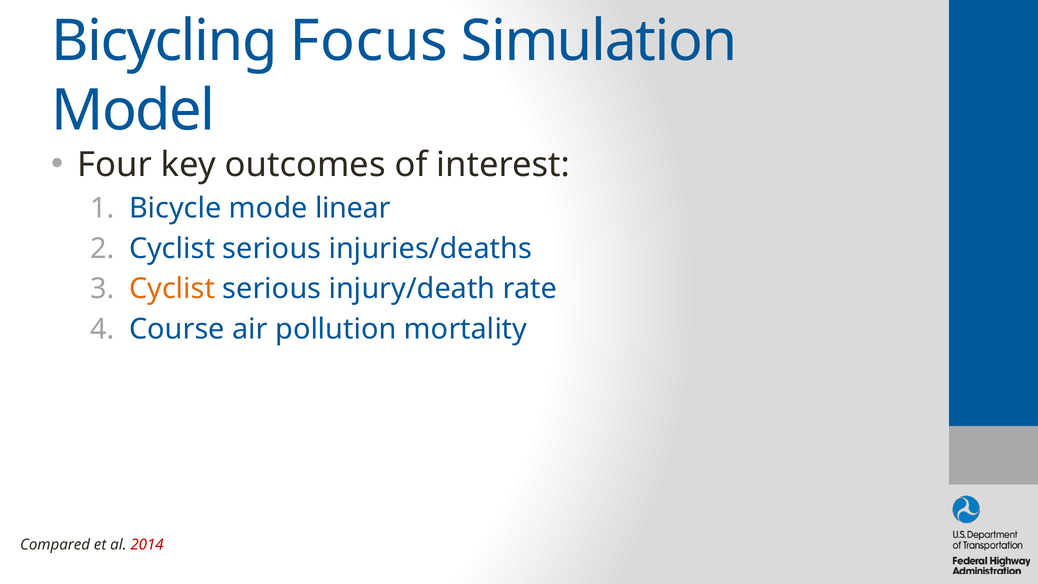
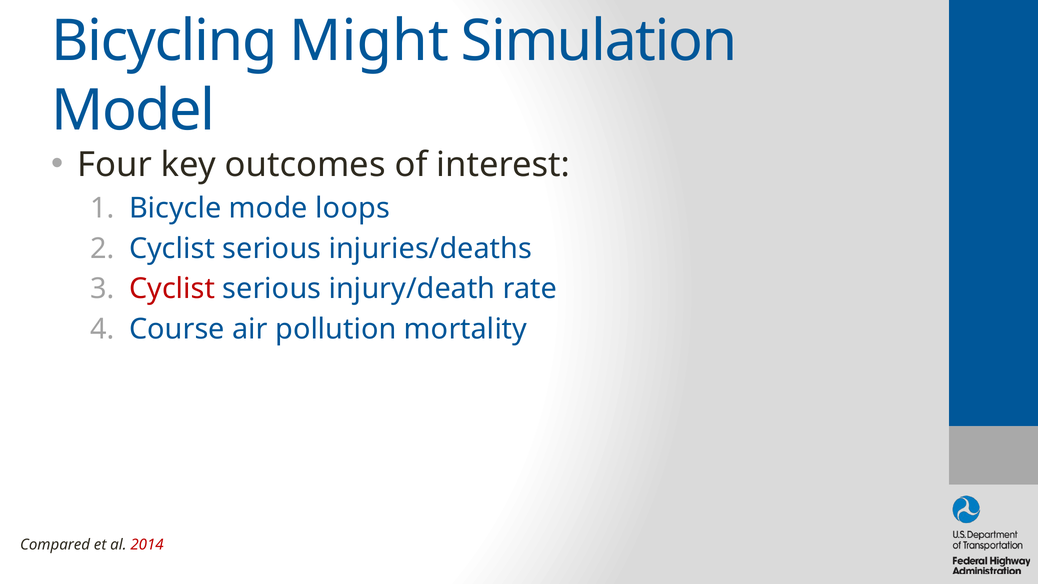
Focus: Focus -> Might (369, 41)
linear: linear -> loops (353, 208)
Cyclist colour: orange -> red (172, 289)
